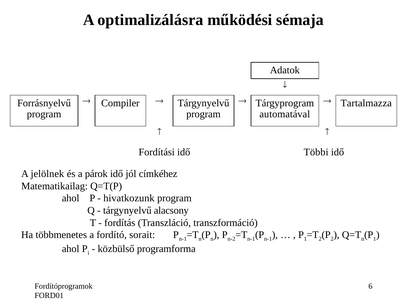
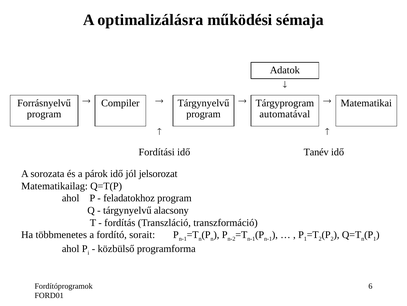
Tartalmazza: Tartalmazza -> Matematikai (366, 103)
Többi: Többi -> Tanév (316, 152)
jelölnek: jelölnek -> sorozata (47, 173)
címkéhez: címkéhez -> jelsorozat (158, 173)
hivatkozunk: hivatkozunk -> feladatokhoz (129, 198)
